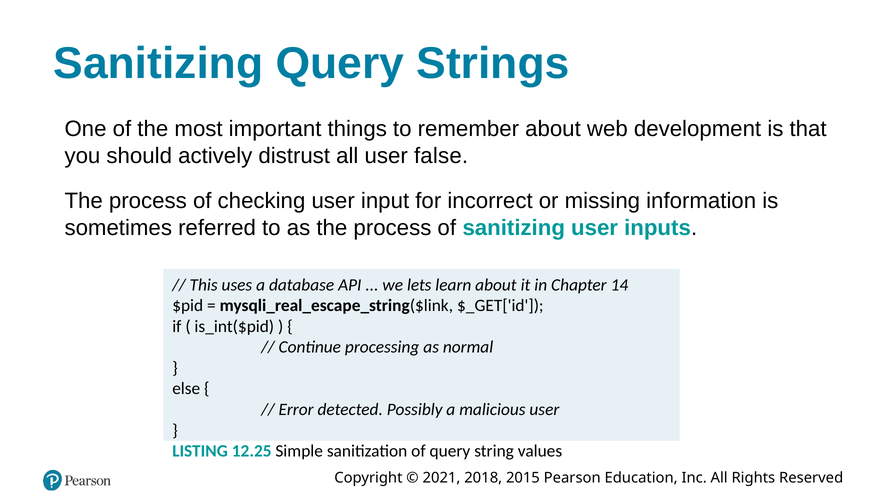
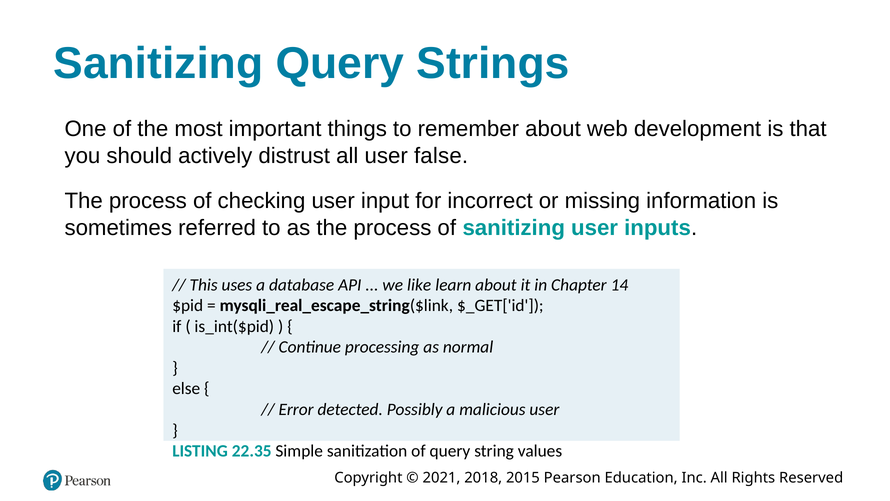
lets: lets -> like (419, 285)
12.25: 12.25 -> 22.35 (252, 451)
